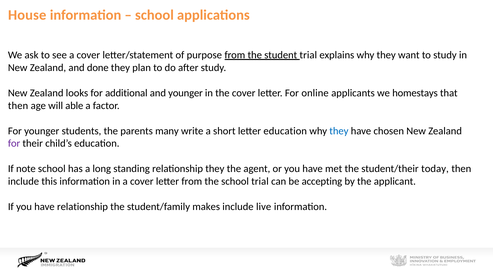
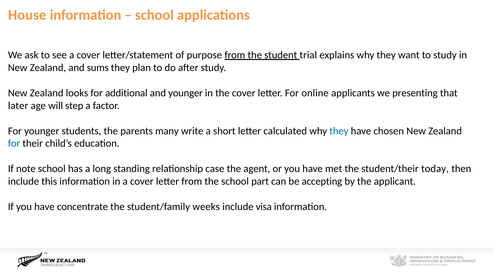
done: done -> sums (98, 68)
homestays: homestays -> presenting (415, 93)
then: then -> later (18, 106)
able: able -> step (74, 106)
letter education: education -> calculated (285, 131)
for colour: purple -> blue (14, 144)
relationship they: they -> case (215, 169)
school trial: trial -> part (260, 182)
have relationship: relationship -> concentrate (83, 207)
makes: makes -> weeks (206, 207)
live: live -> visa (264, 207)
